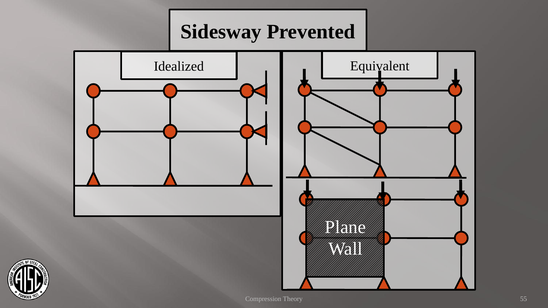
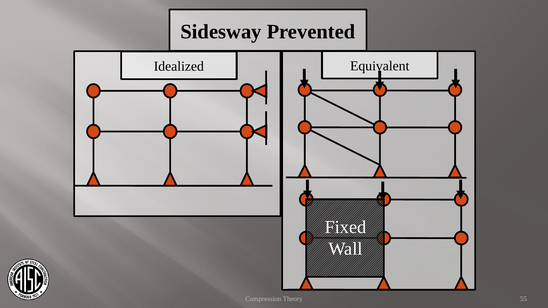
Plane: Plane -> Fixed (345, 227)
